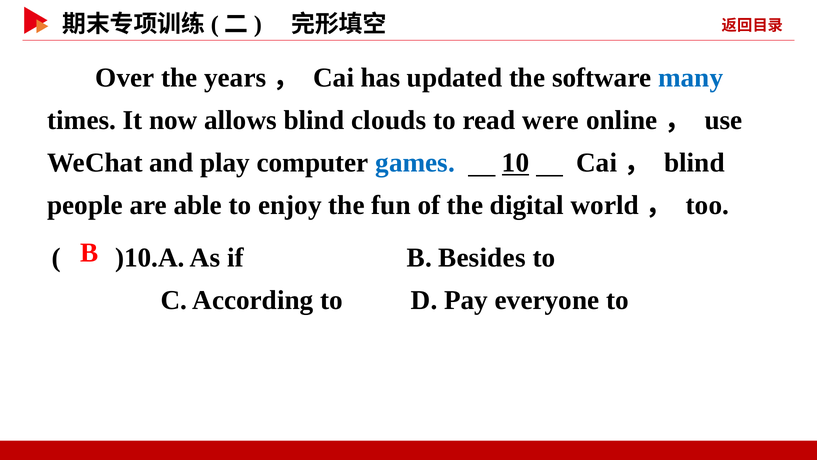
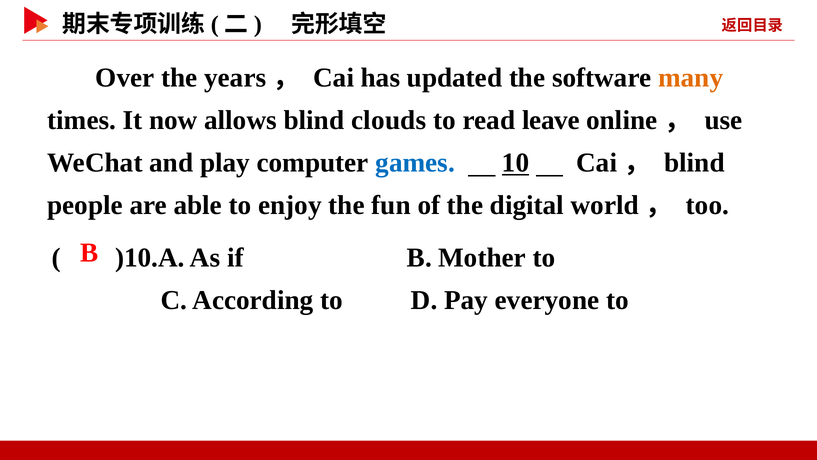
many colour: blue -> orange (691, 78)
were: were -> leave (551, 120)
Besides: Besides -> Mother (482, 258)
